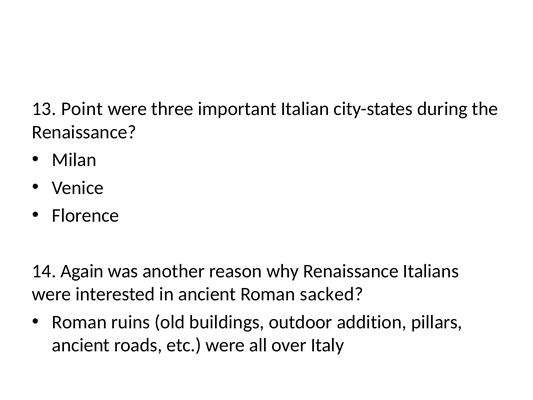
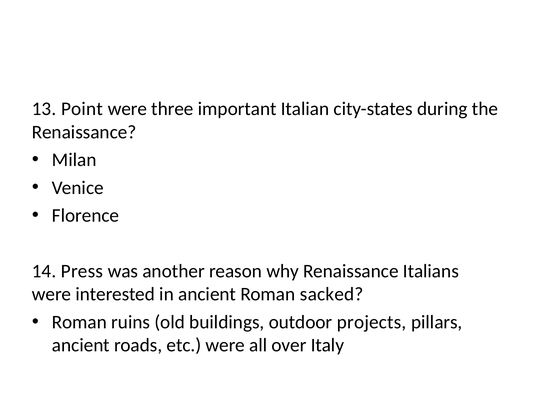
Again: Again -> Press (82, 271)
addition: addition -> projects (372, 322)
